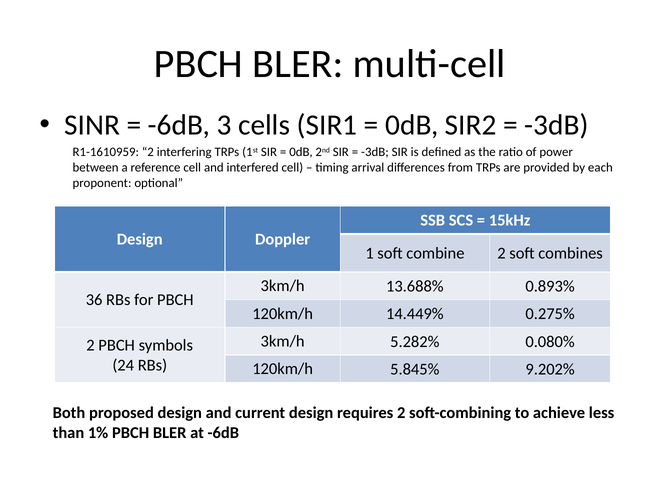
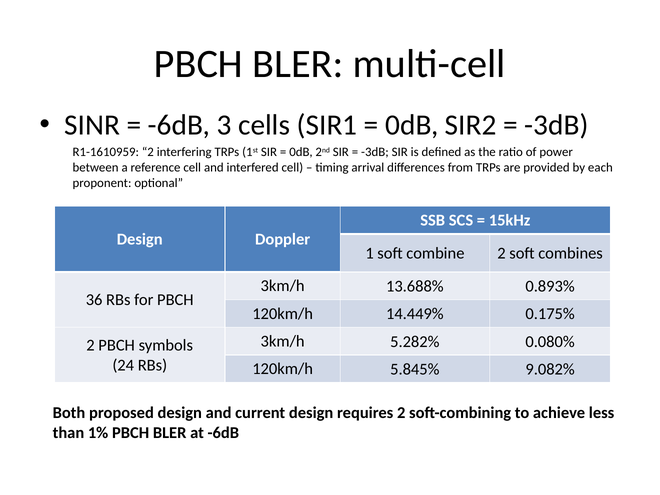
0.275%: 0.275% -> 0.175% (550, 314)
9.202%: 9.202% -> 9.082% (550, 369)
